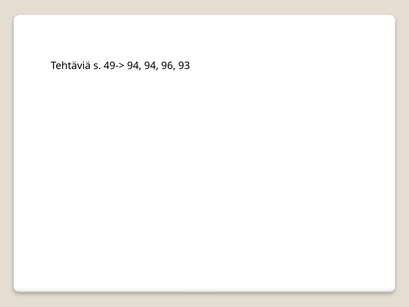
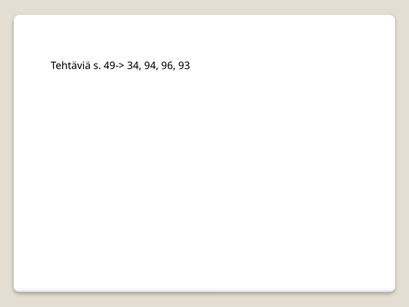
49-> 94: 94 -> 34 (134, 66)
